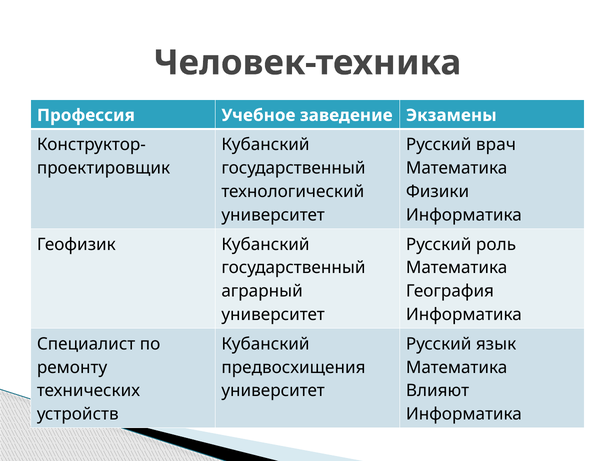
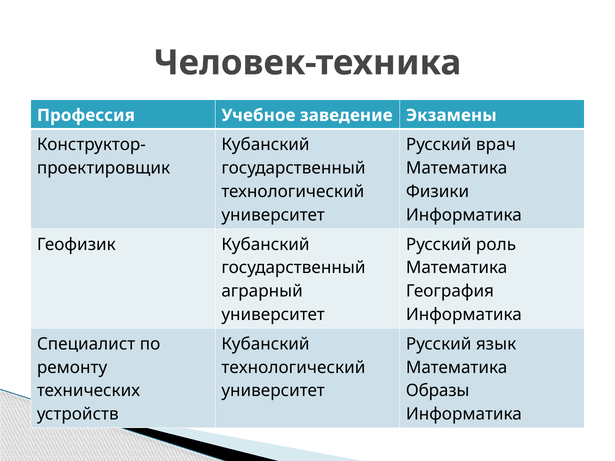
предвосхищения: предвосхищения -> технологический (293, 368)
Влияют: Влияют -> Образы (438, 391)
